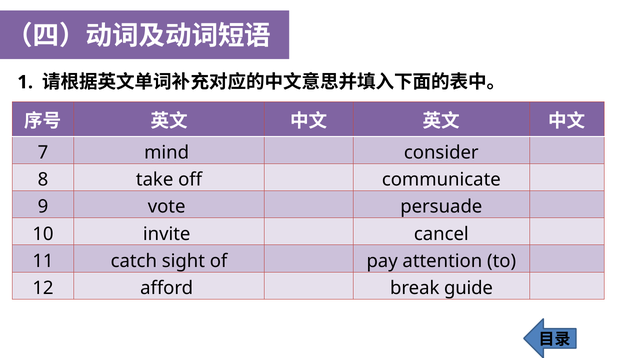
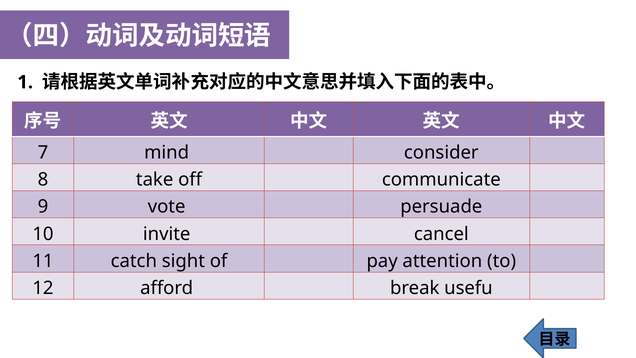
guide: guide -> usefu (468, 288)
